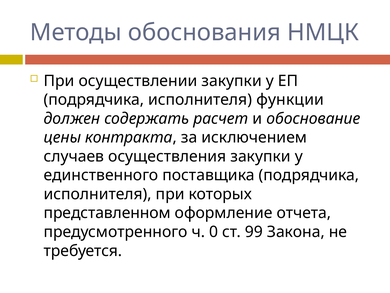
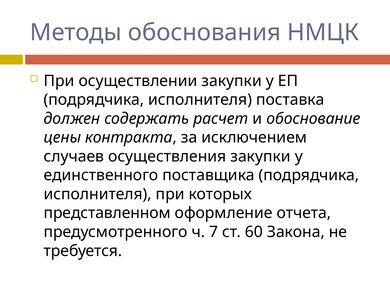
функции: функции -> поставка (290, 100)
0: 0 -> 7 (214, 232)
99: 99 -> 60 (254, 232)
